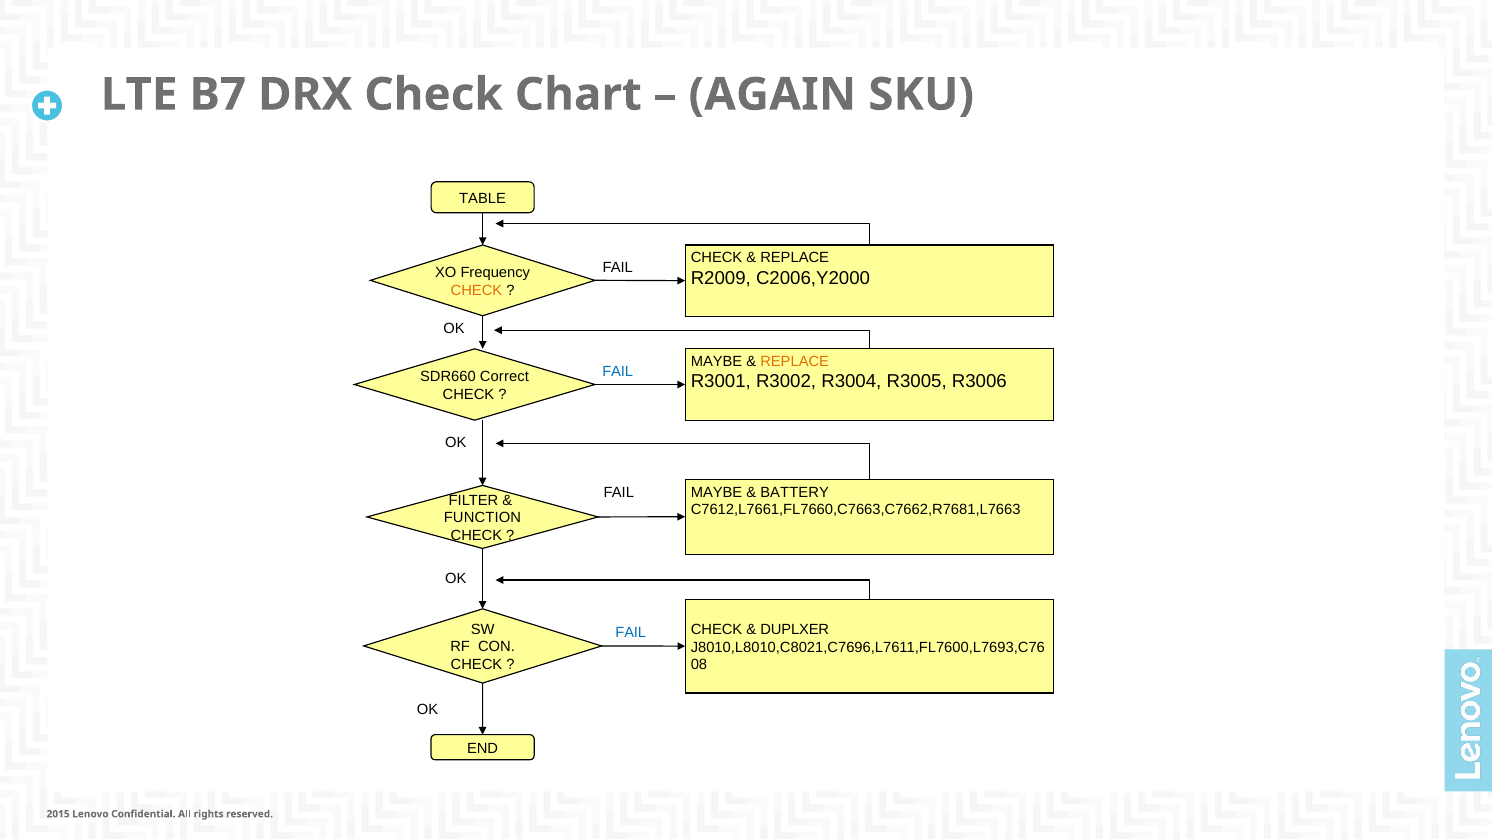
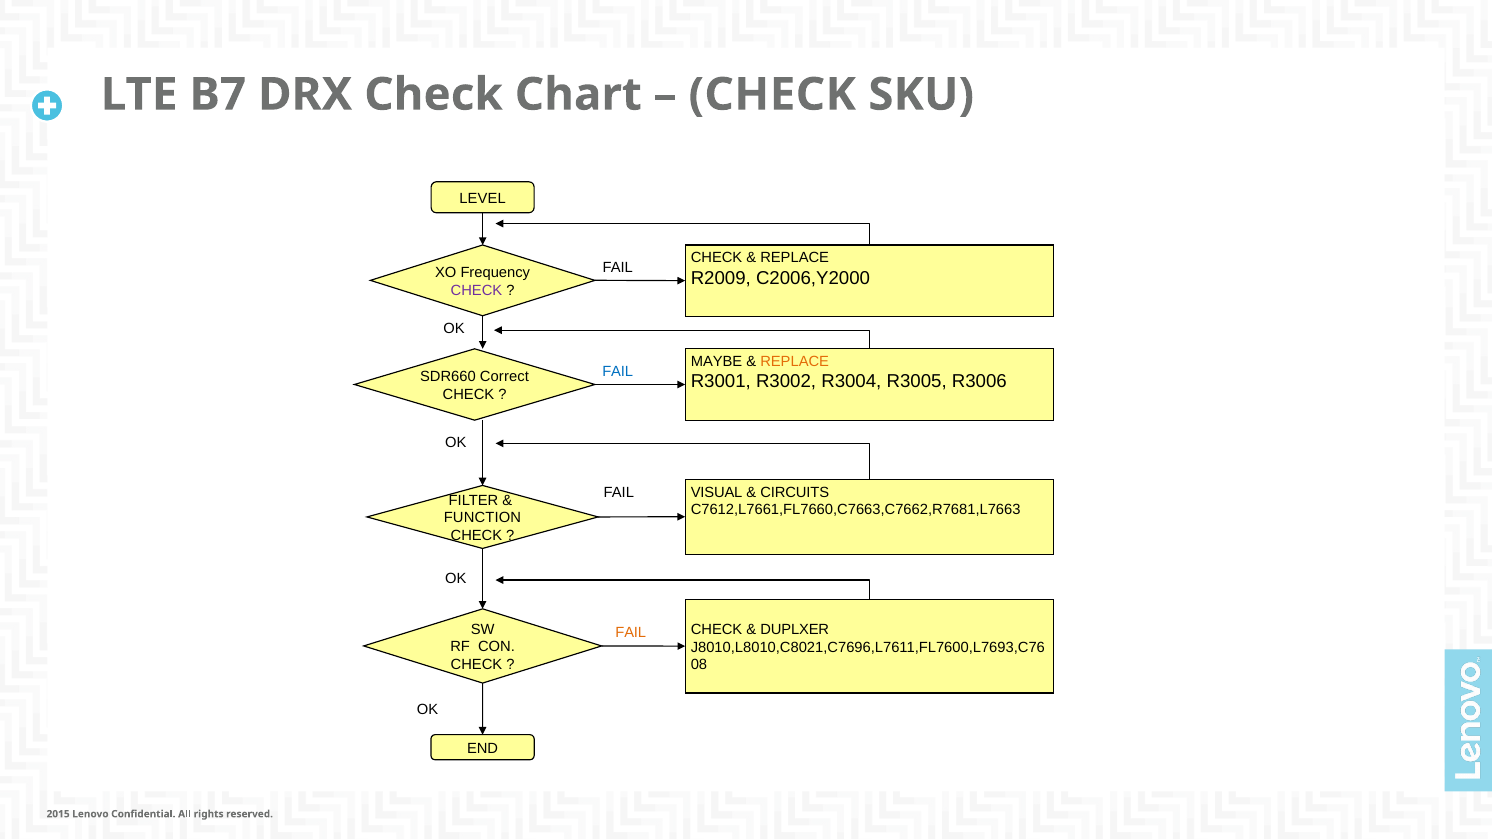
AGAIN: AGAIN -> CHECK (772, 95)
TABLE: TABLE -> LEVEL (483, 198)
CHECK colour: orange -> purple (476, 290)
MAYBE: MAYBE -> VISUAL (717, 492)
BATTERY: BATTERY -> CIRCUITS (795, 492)
FAIL colour: blue -> orange (631, 633)
